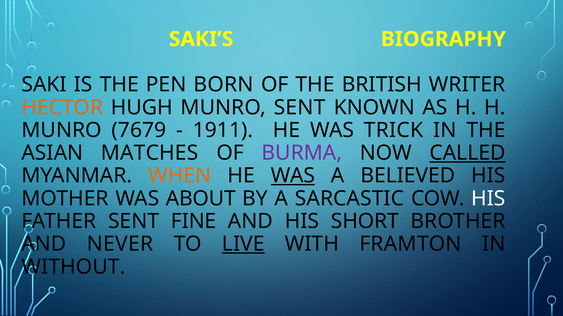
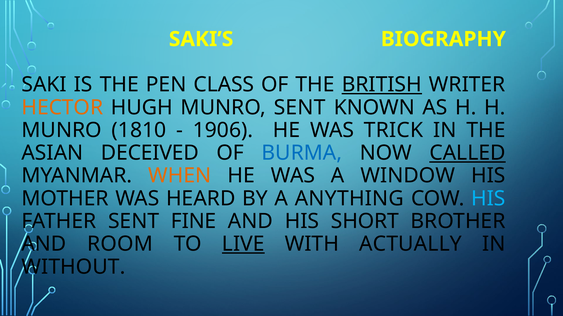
BORN: BORN -> CLASS (224, 85)
BRITISH underline: none -> present (382, 85)
7679: 7679 -> 1810 (139, 130)
1911: 1911 -> 1906 (223, 130)
MATCHES: MATCHES -> DECEIVED (150, 153)
BURMA colour: purple -> blue (302, 153)
WAS underline: present -> none (293, 176)
BELIEVED: BELIEVED -> WINDOW (408, 176)
ABOUT: ABOUT -> HEARD (201, 199)
SARCASTIC: SARCASTIC -> ANYTHING (349, 199)
HIS colour: white -> light blue (488, 199)
NEVER: NEVER -> ROOM (120, 245)
FRAMTON: FRAMTON -> ACTUALLY (411, 245)
